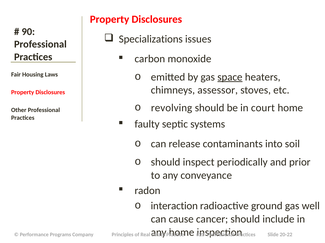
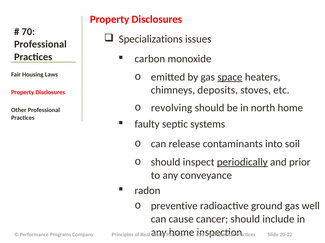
90: 90 -> 70 (28, 32)
assessor: assessor -> deposits (218, 90)
court: court -> north (263, 108)
periodically underline: none -> present (242, 163)
interaction: interaction -> preventive (174, 206)
